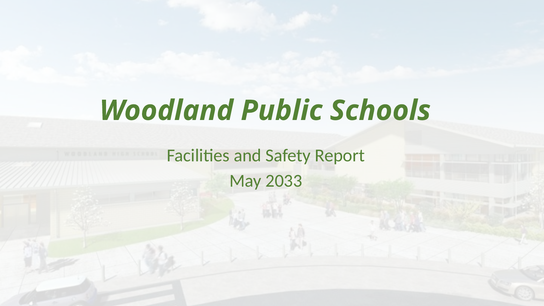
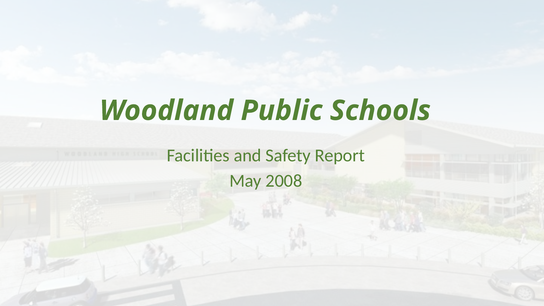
2033: 2033 -> 2008 (284, 181)
